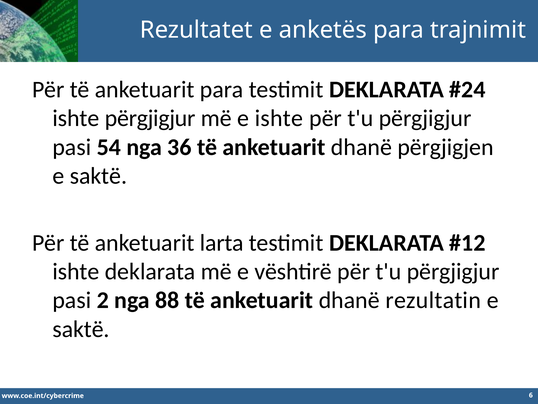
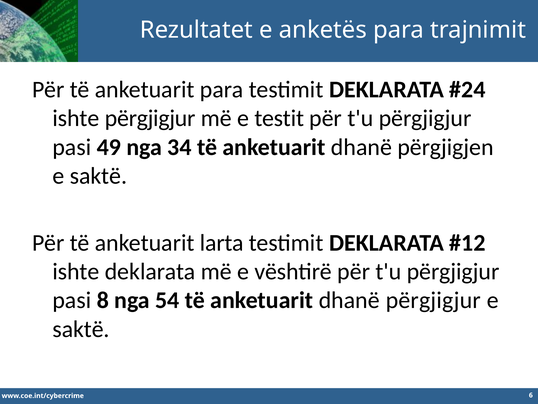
e ishte: ishte -> testit (279, 118)
54: 54 -> 49 (109, 147)
36: 36 -> 34 (179, 147)
2: 2 -> 8 (103, 300)
88: 88 -> 54 (167, 300)
dhanë rezultatin: rezultatin -> përgjigjur (433, 300)
